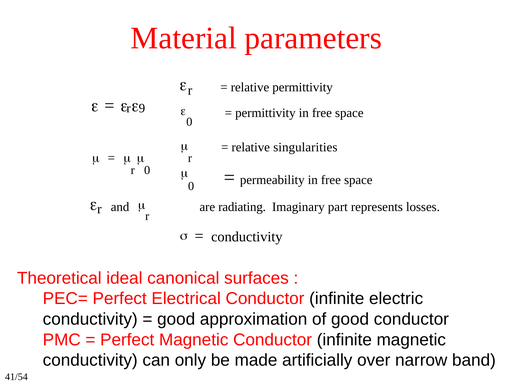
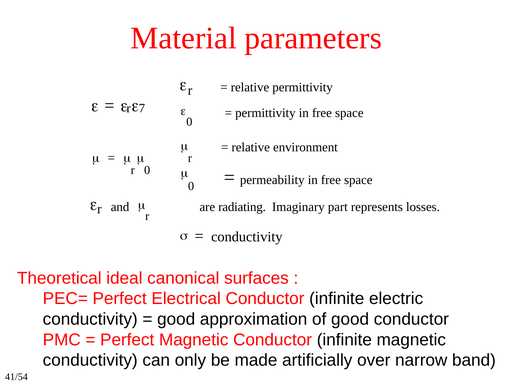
9: 9 -> 7 (142, 108)
singularities: singularities -> environment (305, 147)
